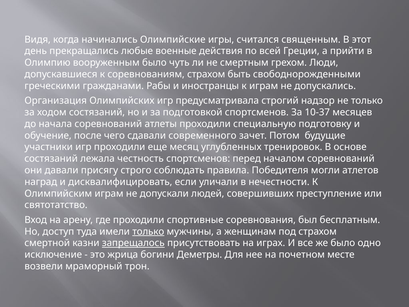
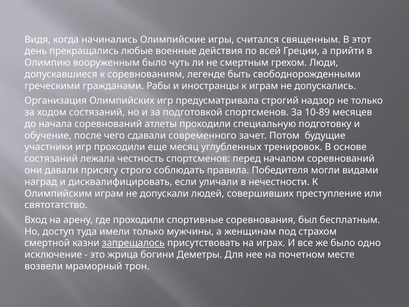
соревнованиям страхом: страхом -> легенде (206, 74)
10-37: 10-37 -> 10-89 (317, 112)
атлетов: атлетов -> видами (360, 170)
только underline: present -> none (148, 231)
